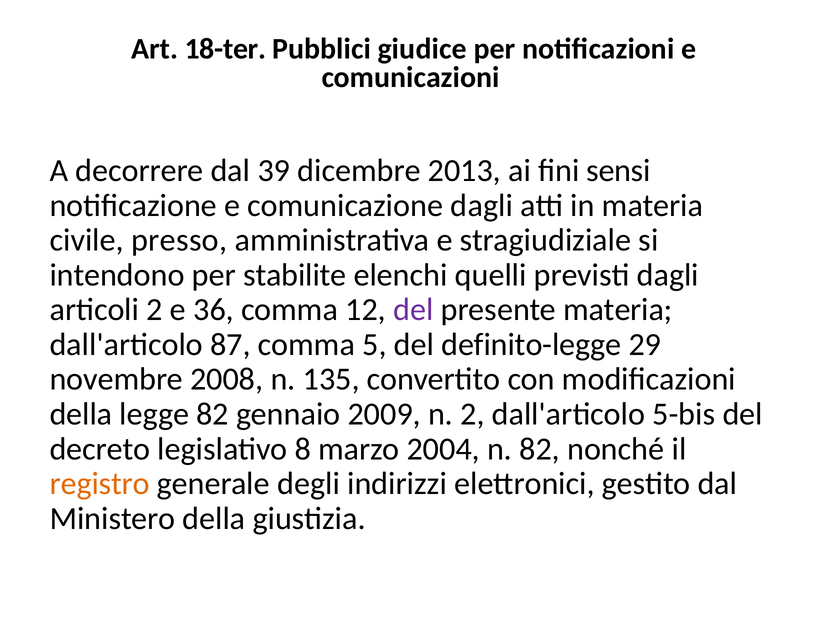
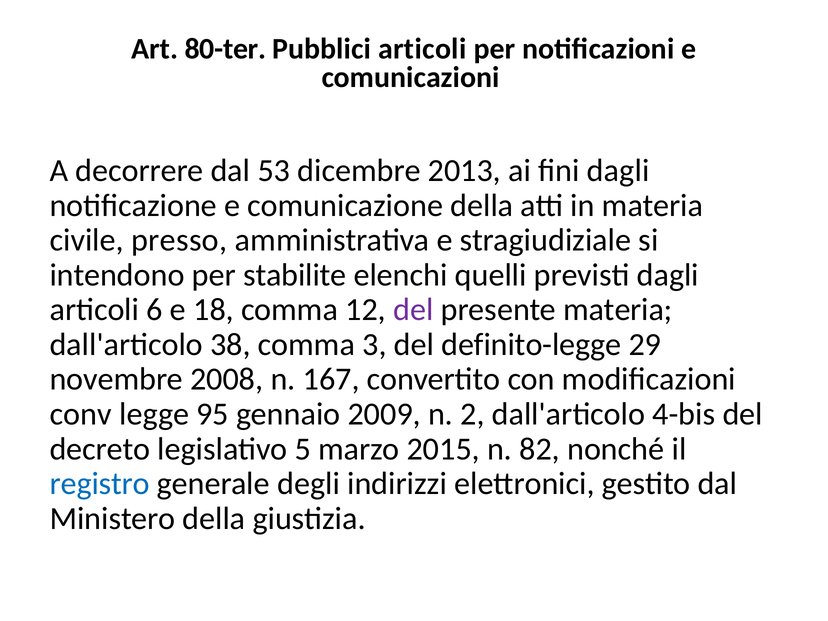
18-ter: 18-ter -> 80-ter (225, 49)
Pubblici giudice: giudice -> articoli (422, 49)
39: 39 -> 53 (274, 171)
fini sensi: sensi -> dagli (618, 171)
comunicazione dagli: dagli -> della (482, 205)
articoli 2: 2 -> 6 (155, 310)
36: 36 -> 18 (214, 310)
87: 87 -> 38 (230, 345)
5: 5 -> 3 (374, 345)
135: 135 -> 167 (331, 379)
della: della -> conv (81, 414)
legge 82: 82 -> 95 (212, 414)
5-bis: 5-bis -> 4-bis (684, 414)
8: 8 -> 5 (303, 449)
2004: 2004 -> 2015 (443, 449)
registro colour: orange -> blue (100, 484)
